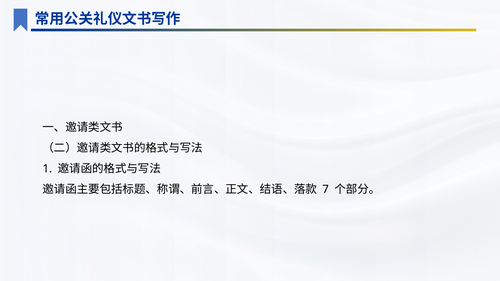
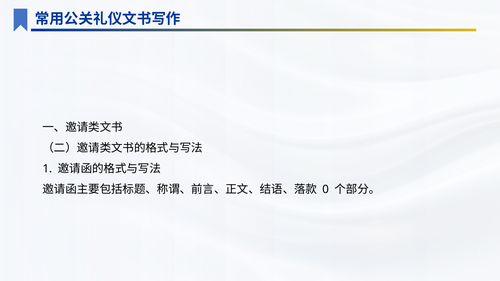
7: 7 -> 0 (326, 189)
